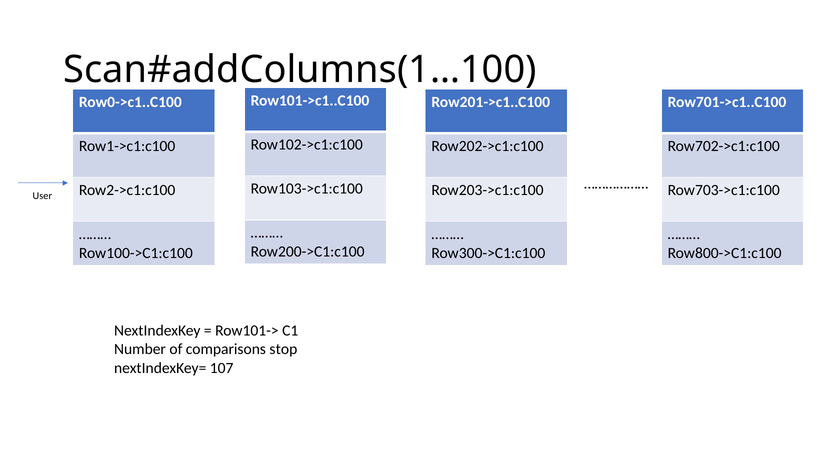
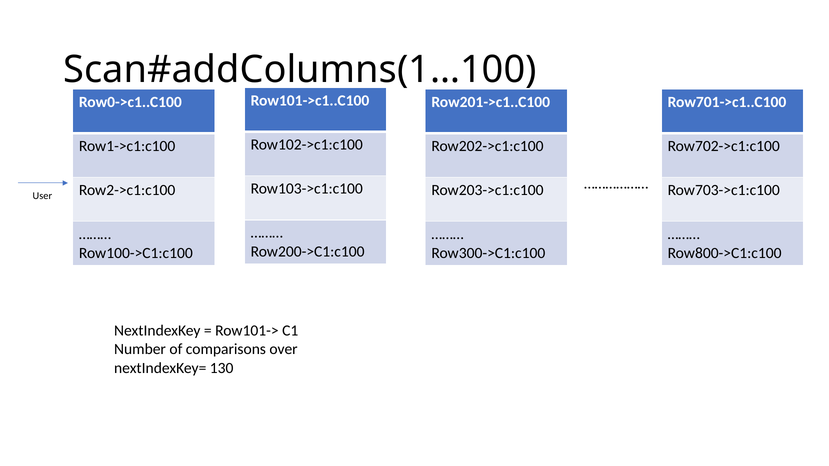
stop: stop -> over (284, 350)
107: 107 -> 130 (222, 368)
